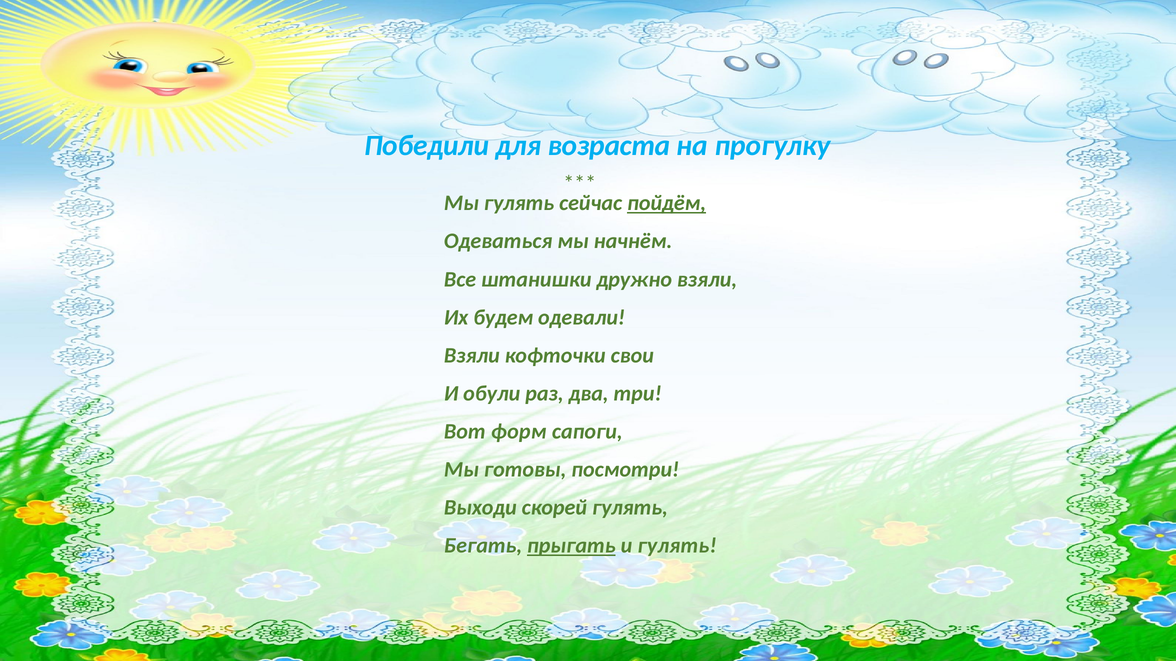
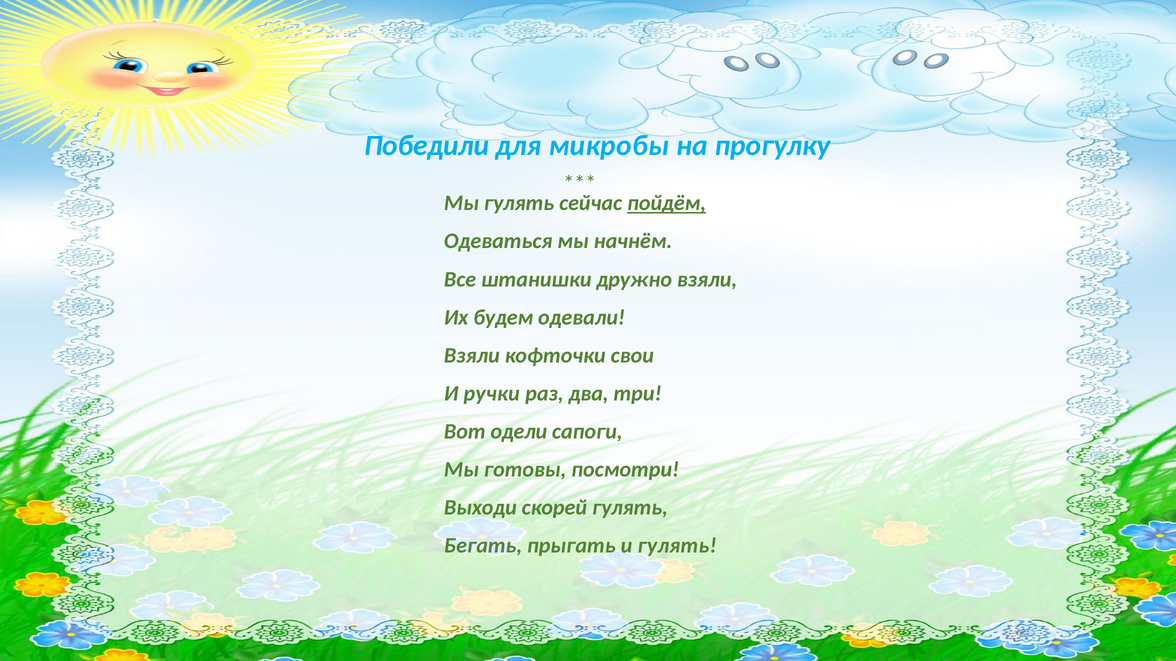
возраста: возраста -> микробы (609, 146)
обули: обули -> ручки (492, 394)
форм: форм -> одели (519, 432)
прыгать underline: present -> none (571, 546)
